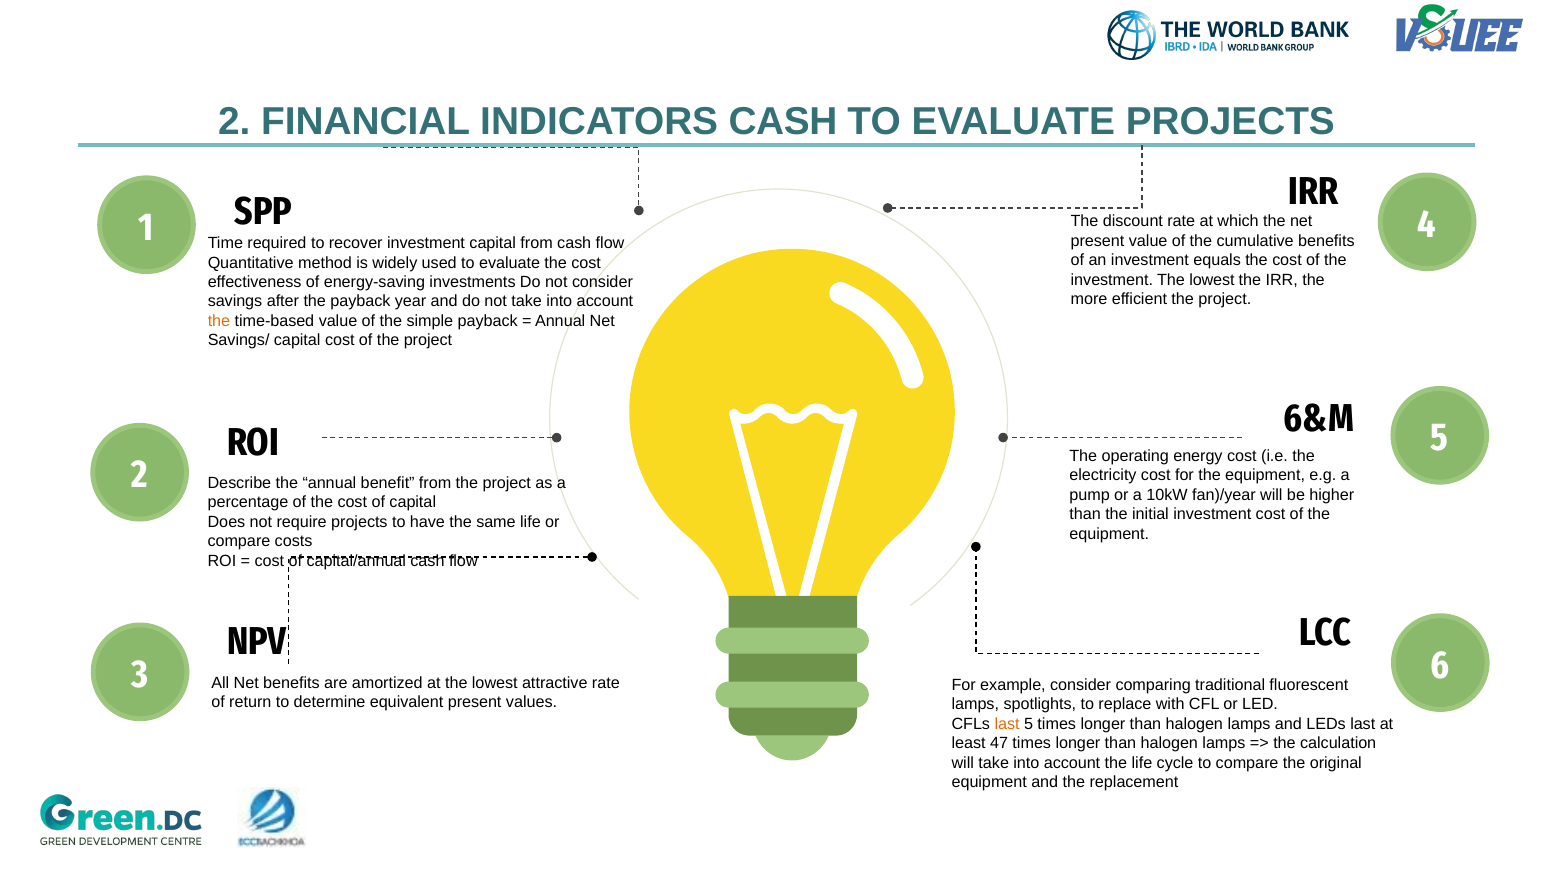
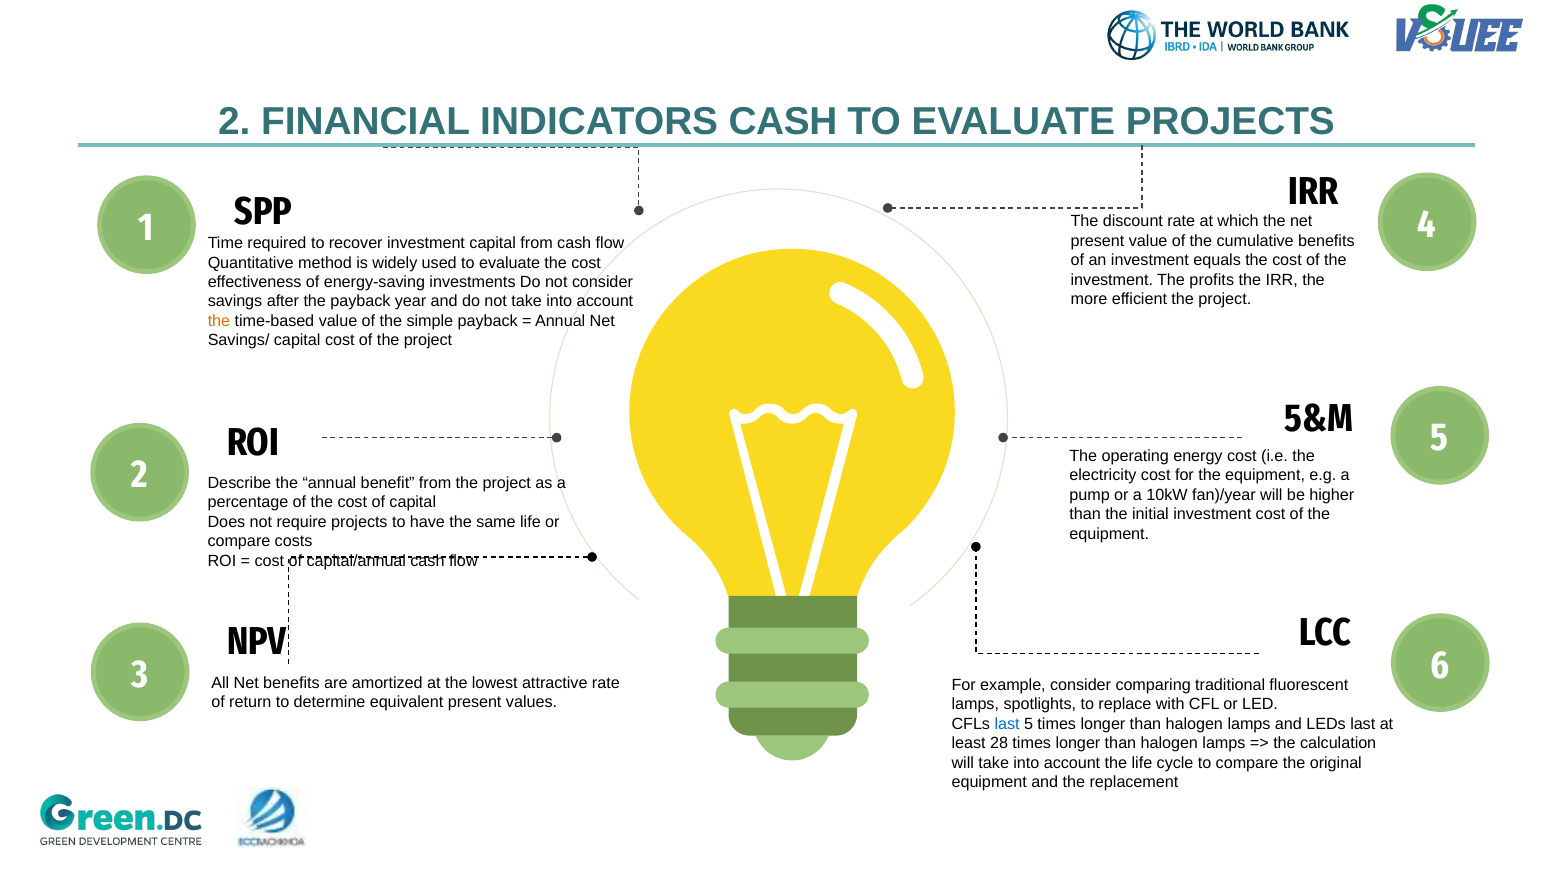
investment The lowest: lowest -> profits (1212, 280)
6&M: 6&M -> 5&M (1319, 418)
last colour: orange -> blue (1007, 724)
47: 47 -> 28 (999, 743)
